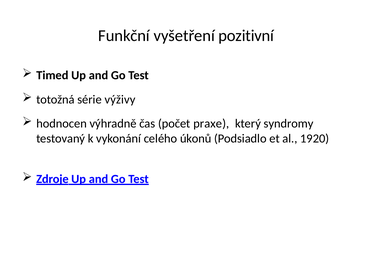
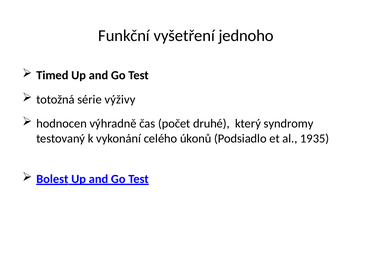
pozitivní: pozitivní -> jednoho (246, 36)
praxe: praxe -> druhé (211, 124)
1920: 1920 -> 1935 (315, 139)
Zdroje: Zdroje -> Bolest (52, 179)
